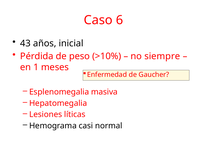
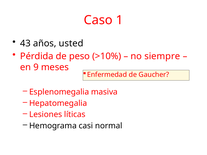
6: 6 -> 1 (120, 20)
inicial: inicial -> usted (71, 43)
1: 1 -> 9 (36, 67)
